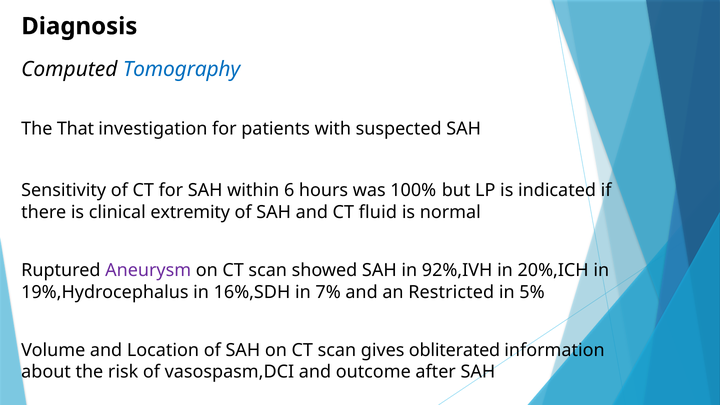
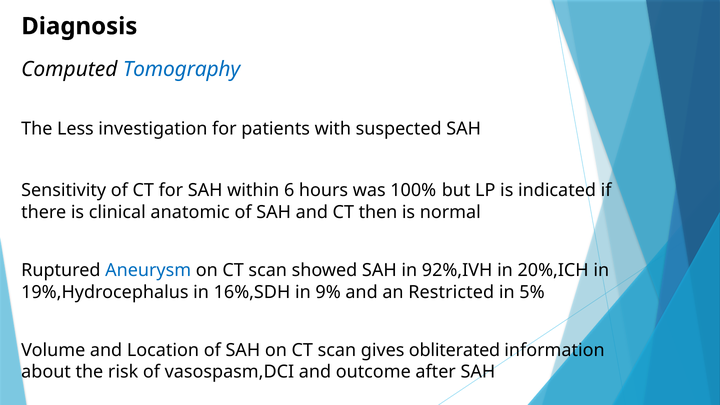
That: That -> Less (75, 129)
extremity: extremity -> anatomic (190, 212)
fluid: fluid -> then (378, 212)
Aneurysm colour: purple -> blue (148, 270)
7%: 7% -> 9% (328, 292)
